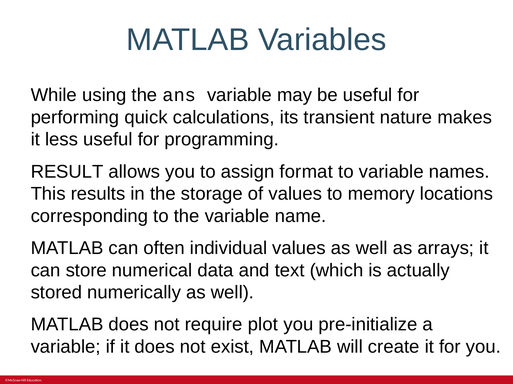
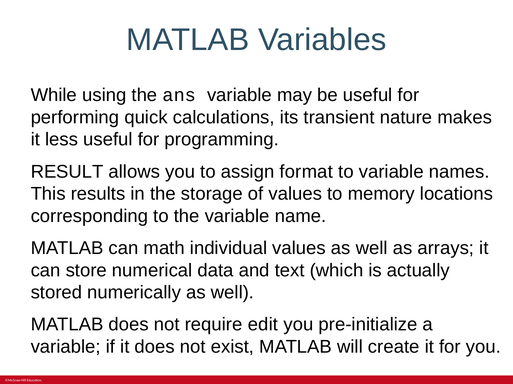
often: often -> math (164, 249)
plot: plot -> edit (263, 325)
